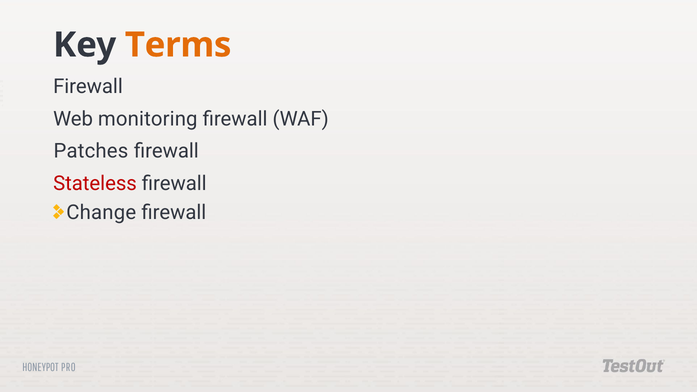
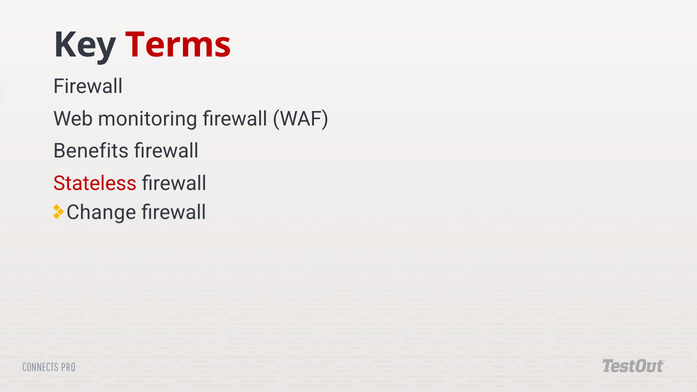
Terms colour: orange -> red (178, 45)
Patches: Patches -> Benefits (91, 151)
HONEYPOT: HONEYPOT -> CONNECTS (40, 368)
